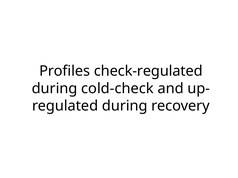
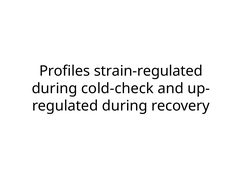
check-regulated: check-regulated -> strain-regulated (148, 71)
